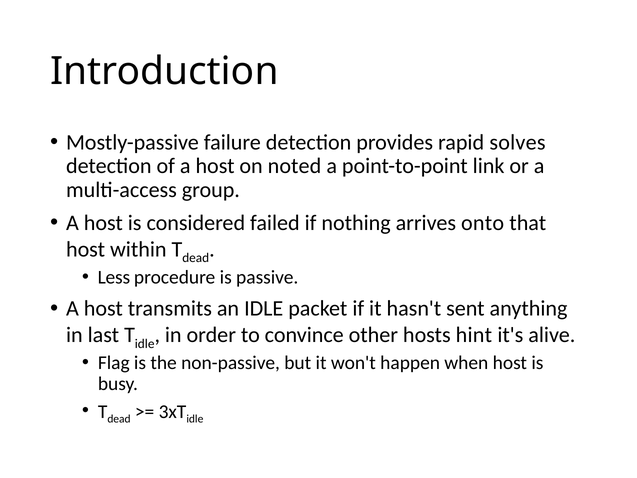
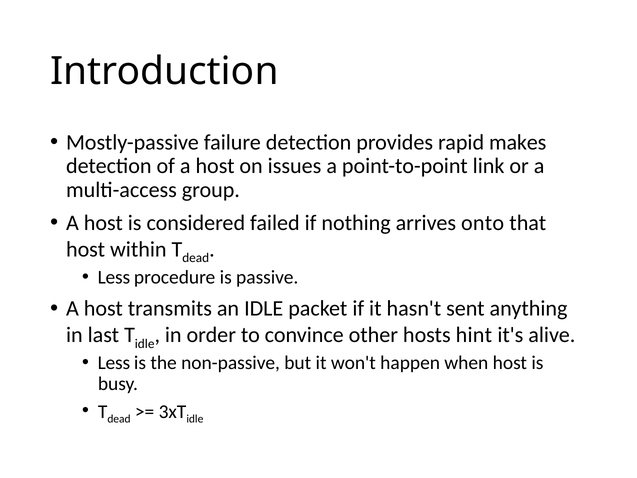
solves: solves -> makes (518, 142)
noted: noted -> issues (295, 166)
Flag: Flag -> Less (114, 363)
